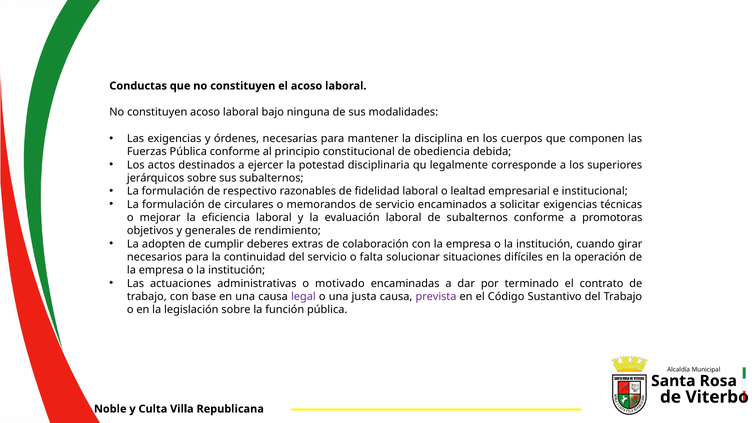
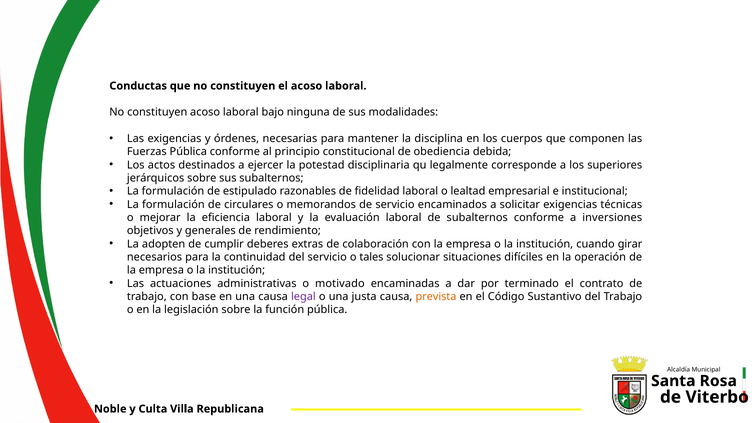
respectivo: respectivo -> estipulado (250, 191)
promotoras: promotoras -> inversiones (612, 218)
falta: falta -> tales (371, 257)
prevista colour: purple -> orange (436, 297)
